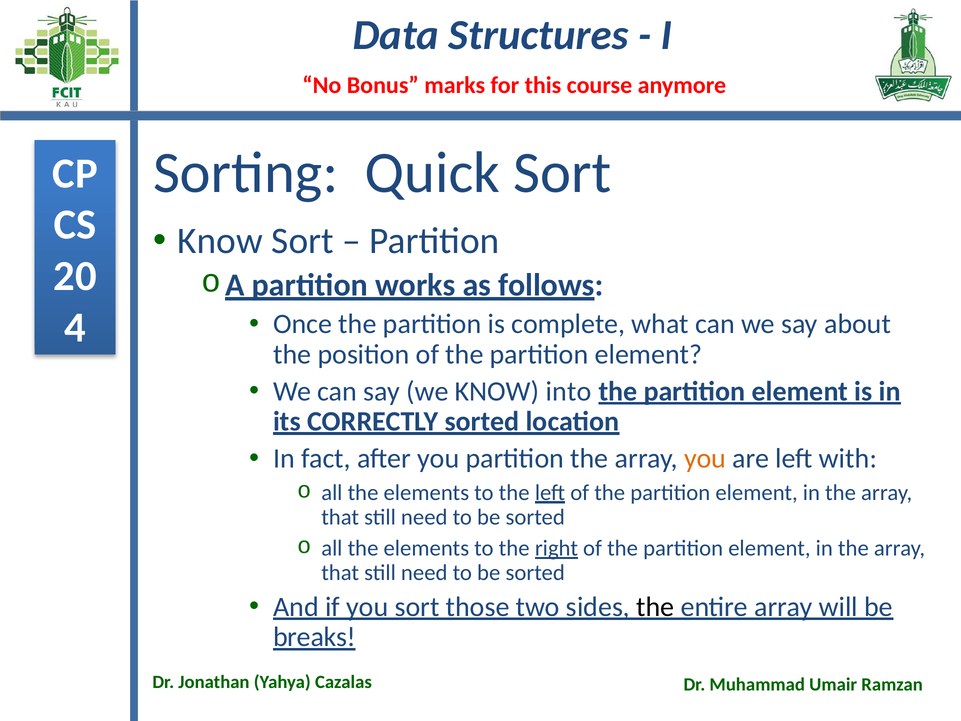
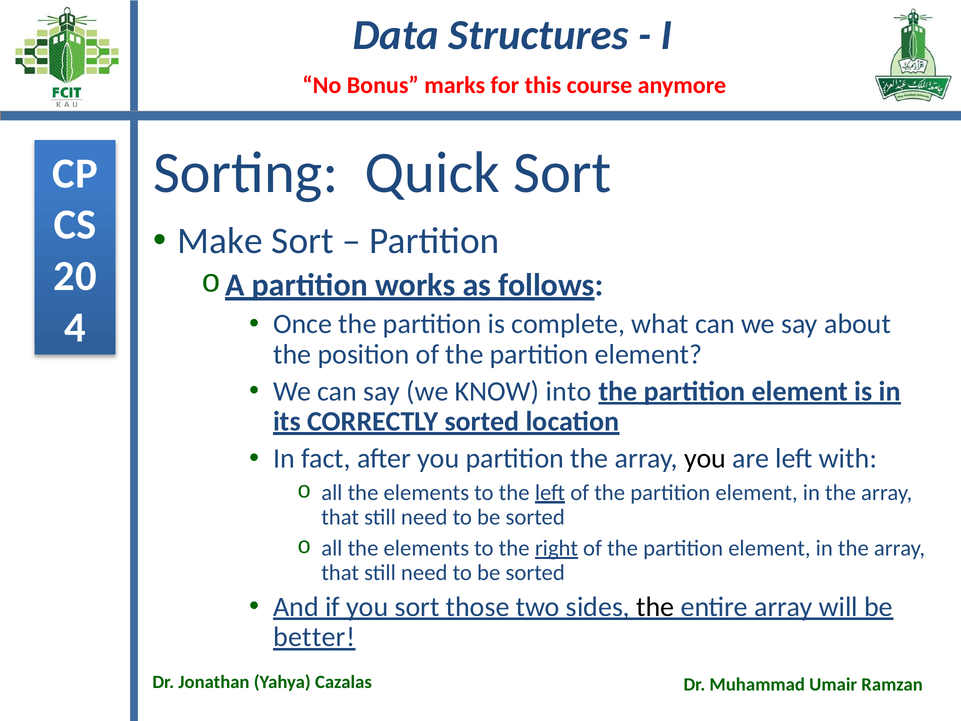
Know: Know -> Make (220, 241)
you colour: orange -> black (705, 458)
breaks: breaks -> better (314, 637)
